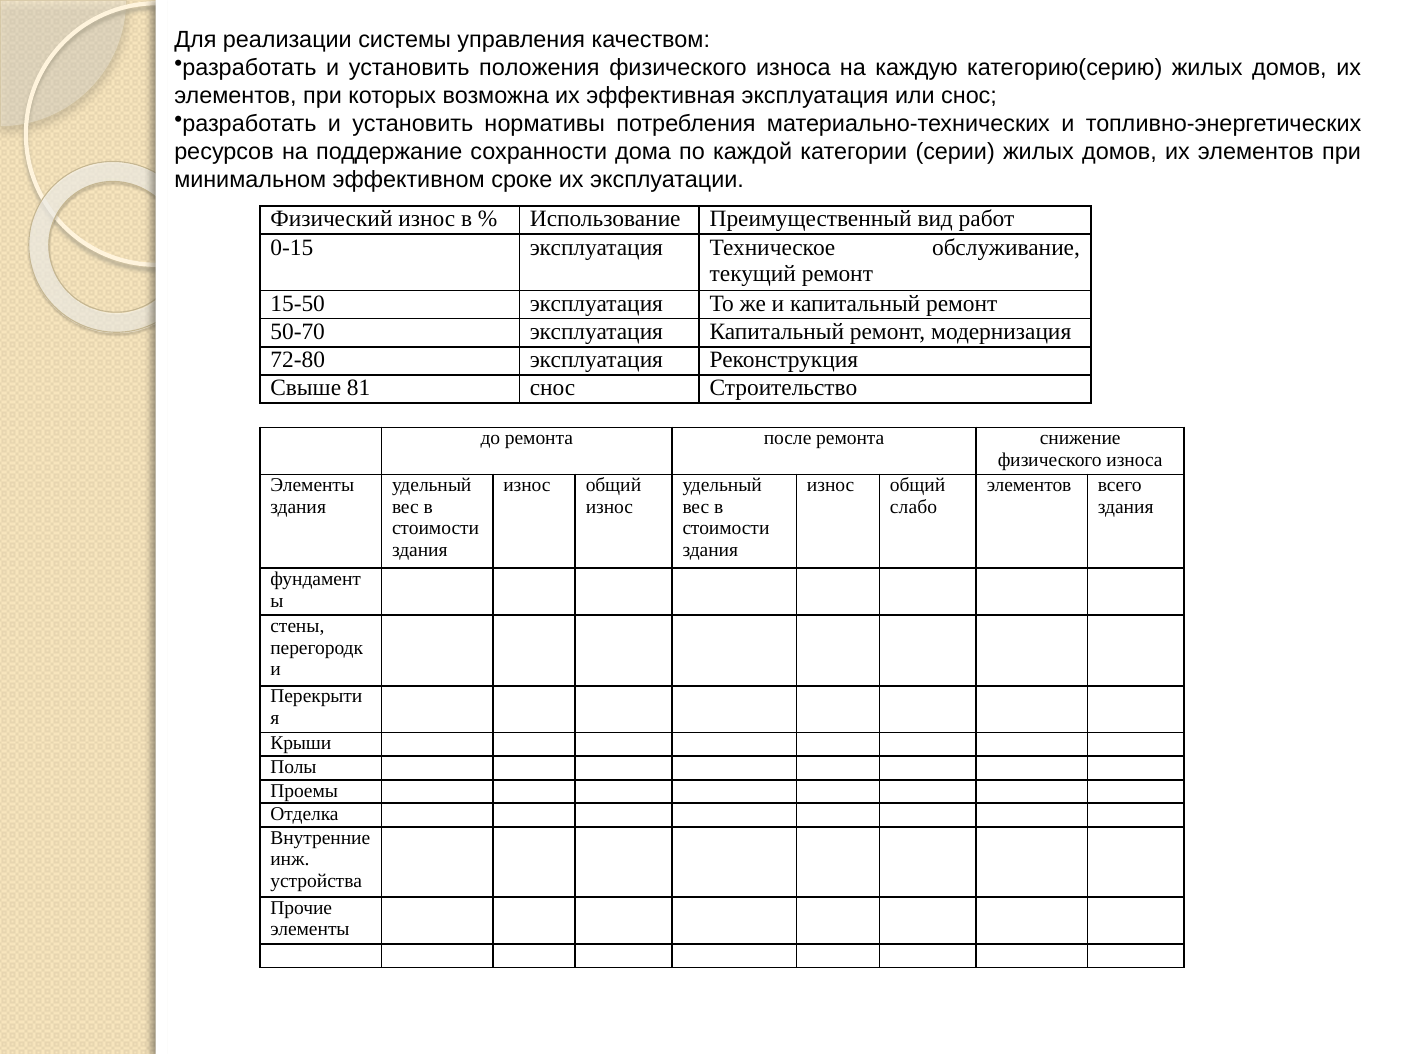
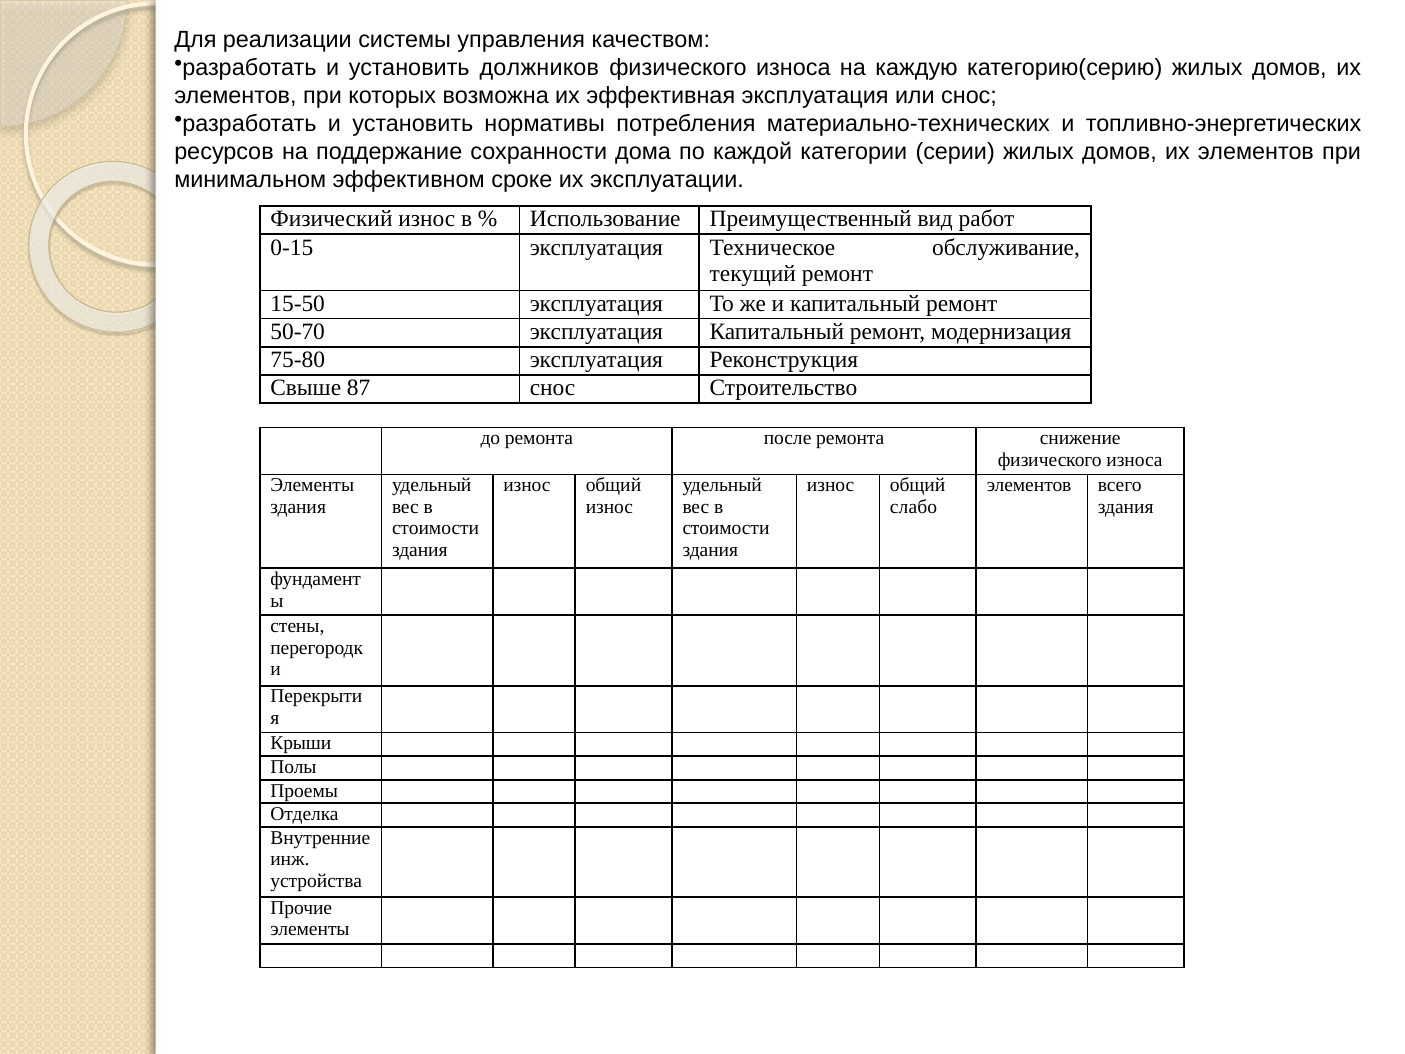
положения: положения -> должников (539, 68)
72-80: 72-80 -> 75-80 (298, 360)
81: 81 -> 87 (359, 388)
